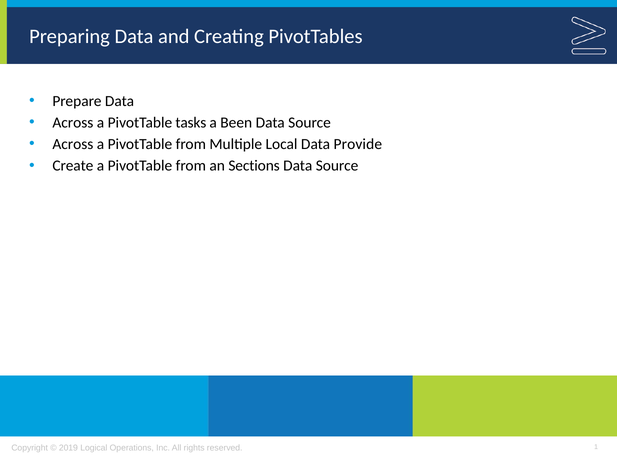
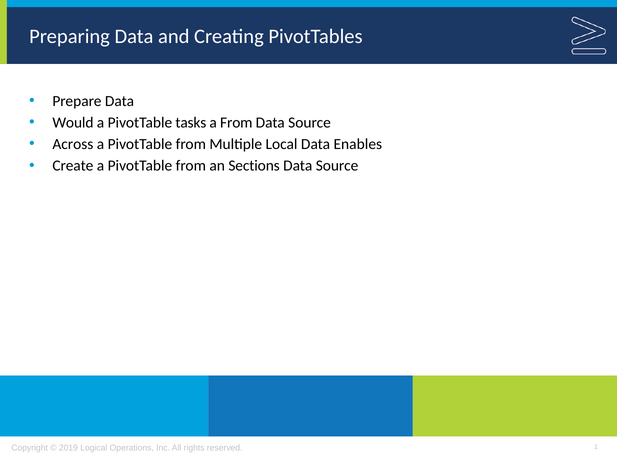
Across: Across -> Would (73, 123)
a Been: Been -> From (236, 123)
Provide: Provide -> Enables (358, 144)
